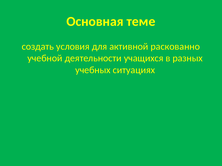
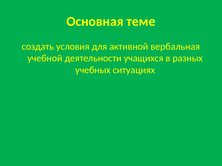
раскованно: раскованно -> вербальная (175, 47)
